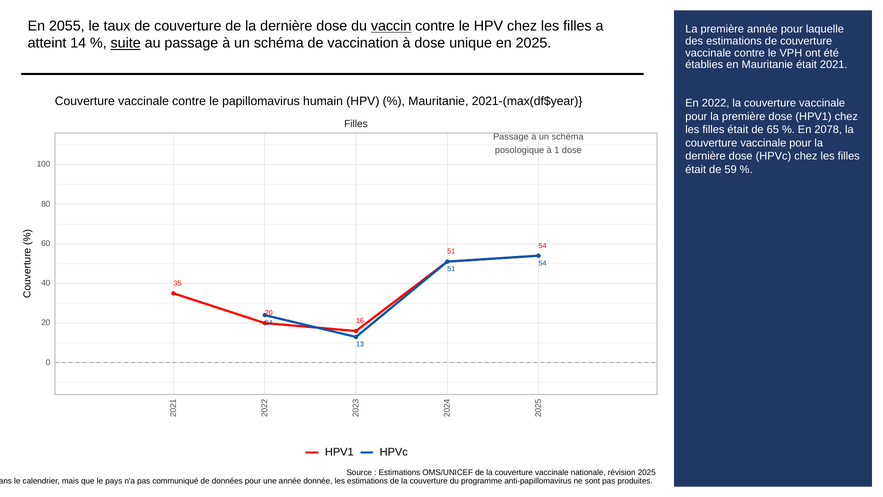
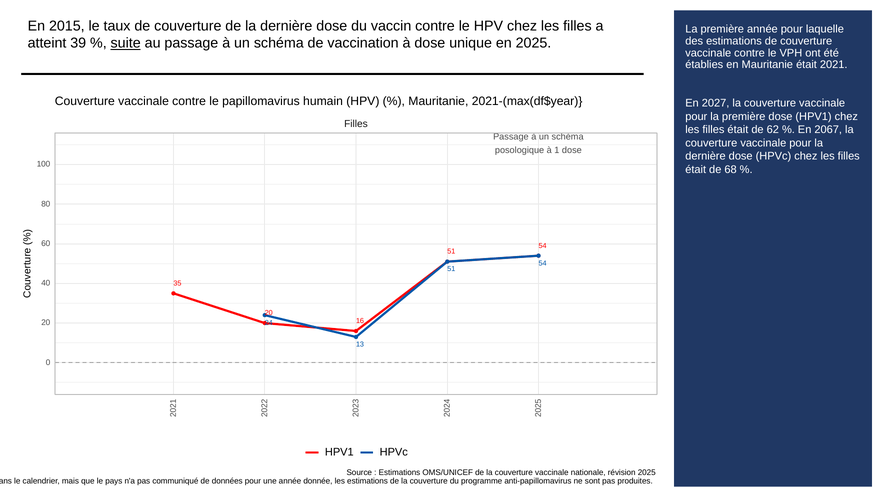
2055: 2055 -> 2015 (67, 26)
vaccin underline: present -> none (391, 26)
14: 14 -> 39 (78, 43)
2022: 2022 -> 2027 (716, 103)
65: 65 -> 62 (773, 130)
2078: 2078 -> 2067 (828, 130)
59: 59 -> 68 (731, 169)
